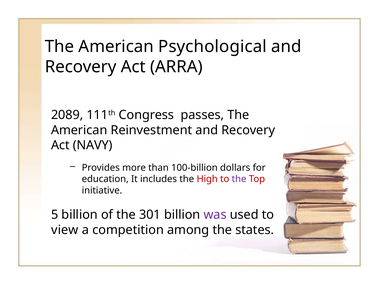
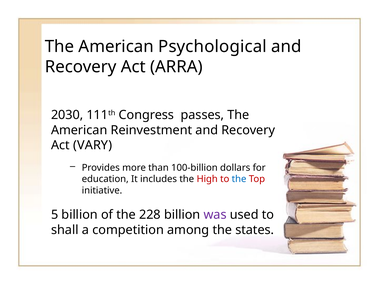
2089: 2089 -> 2030 (67, 115)
NAVY: NAVY -> VARY (93, 145)
the colour: purple -> blue (239, 179)
301: 301 -> 228 (150, 214)
view: view -> shall (65, 229)
